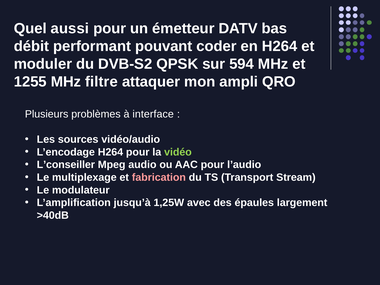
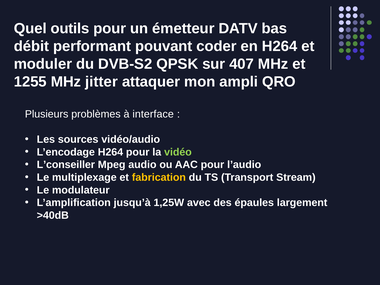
aussi: aussi -> outils (70, 29)
594: 594 -> 407 (242, 64)
filtre: filtre -> jitter (101, 82)
fabrication colour: pink -> yellow (159, 177)
